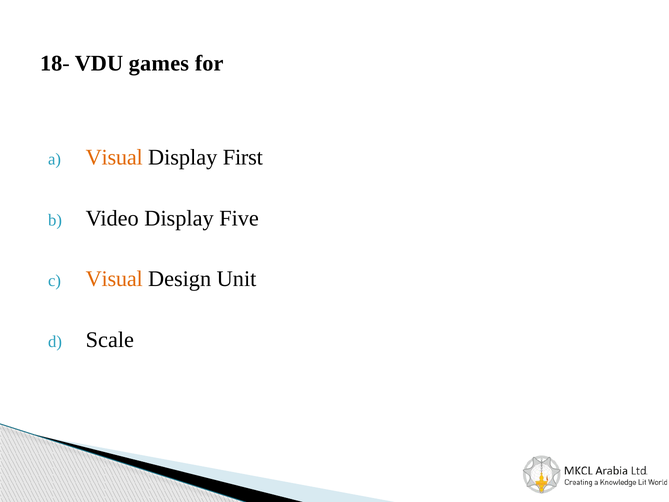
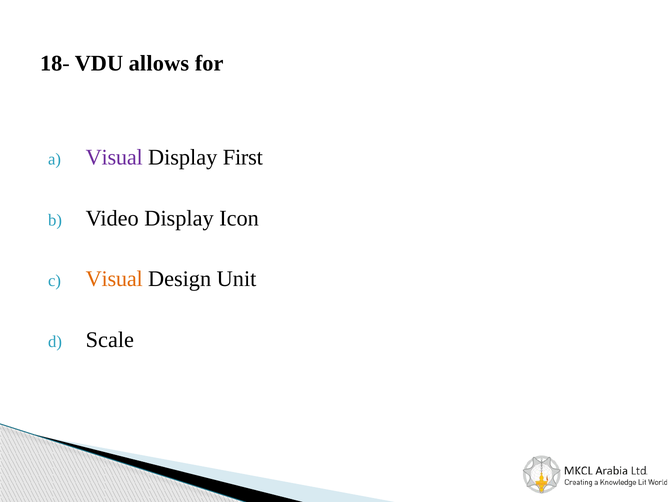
games: games -> allows (159, 63)
Visual colour: orange -> purple (114, 157)
Five: Five -> Icon (239, 218)
